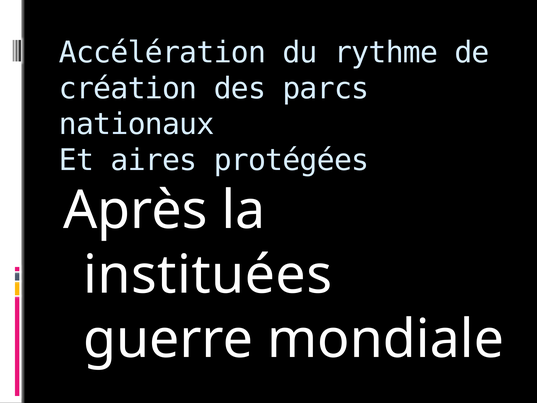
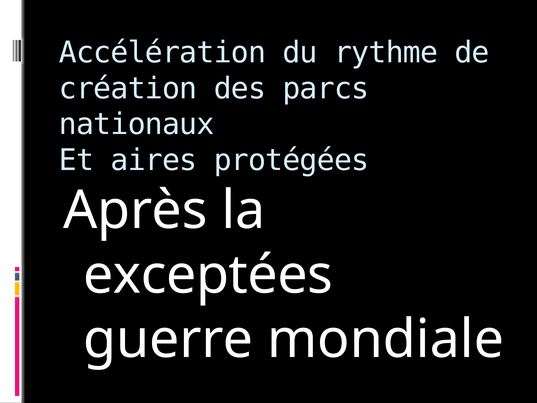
instituées: instituées -> exceptées (208, 275)
